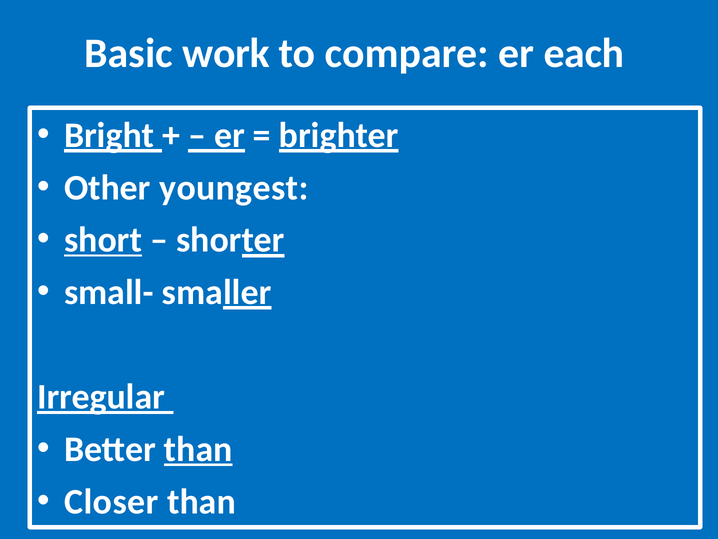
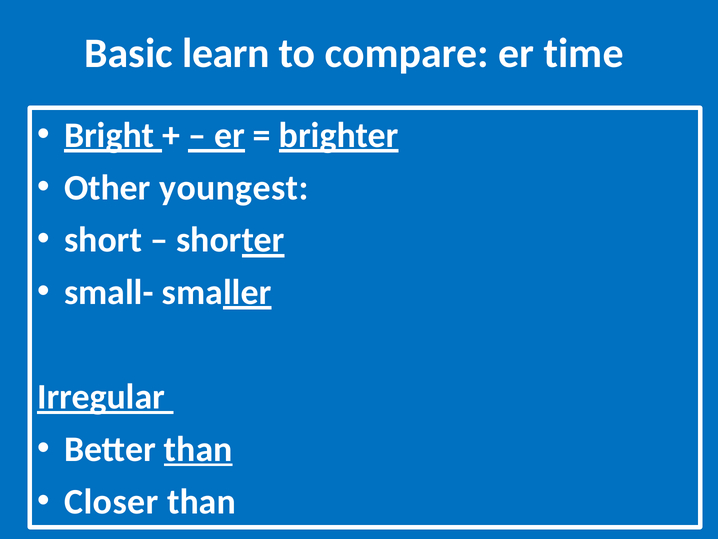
work: work -> learn (226, 53)
each: each -> time (584, 53)
short underline: present -> none (103, 240)
